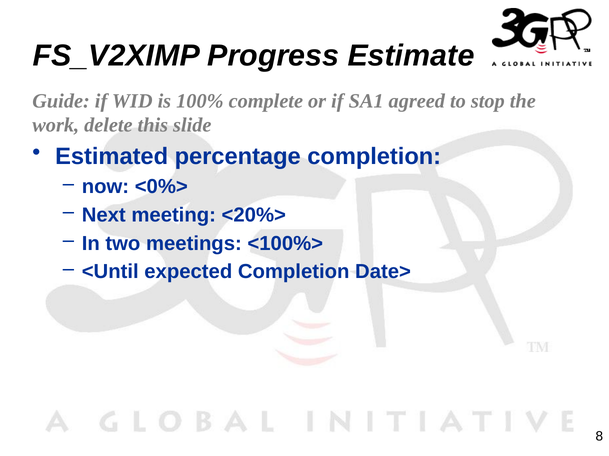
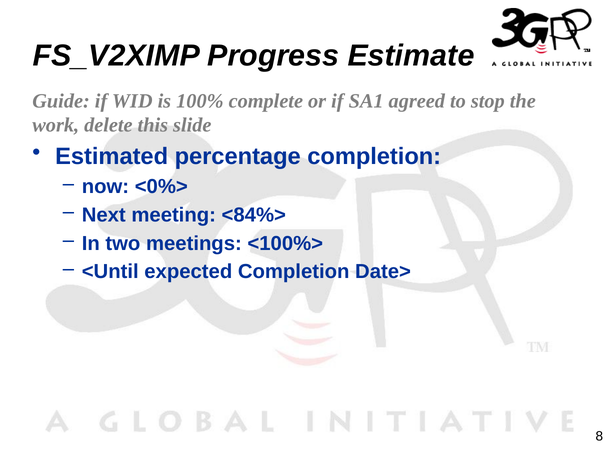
<20%>: <20%> -> <84%> (254, 215)
